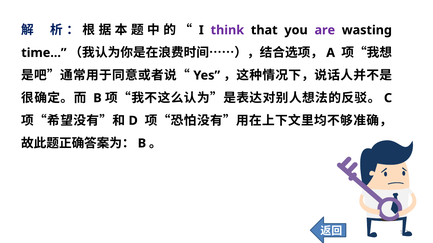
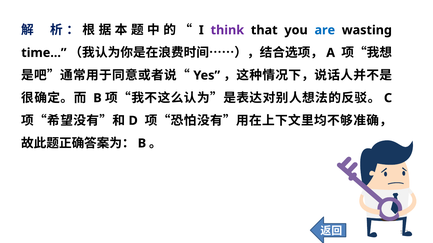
are colour: purple -> blue (325, 30)
